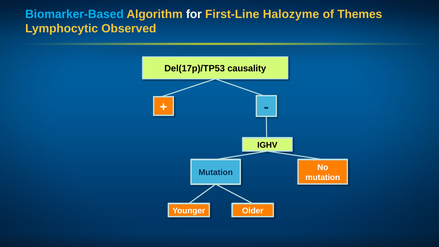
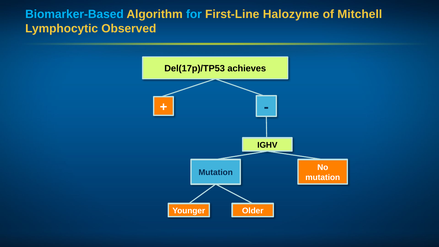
for colour: white -> light blue (194, 14)
Themes: Themes -> Mitchell (360, 14)
causality: causality -> achieves (247, 68)
